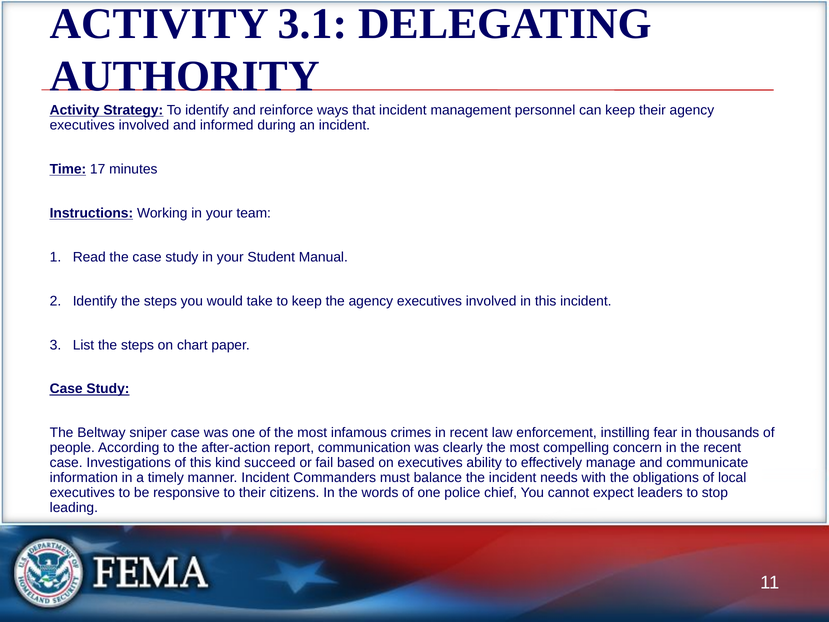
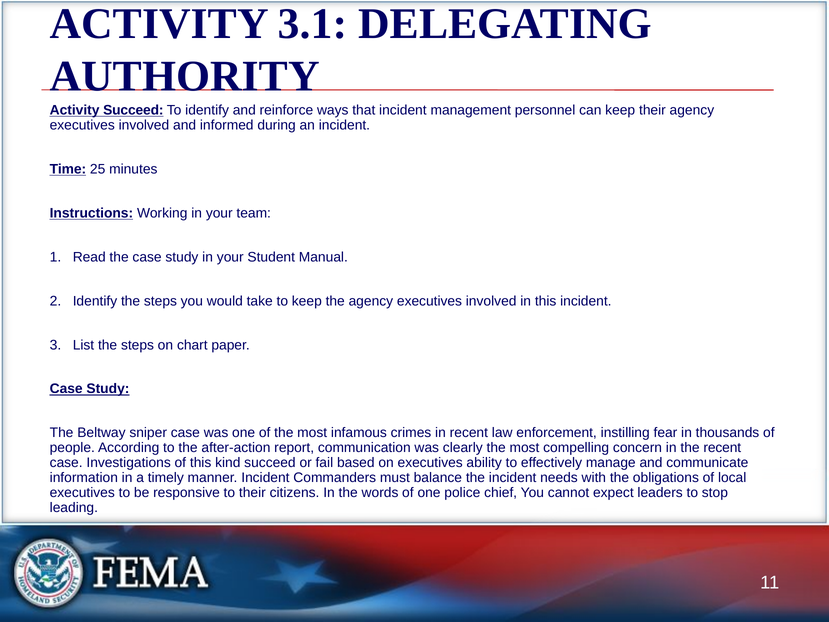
Activity Strategy: Strategy -> Succeed (133, 110)
17: 17 -> 25 (98, 169)
